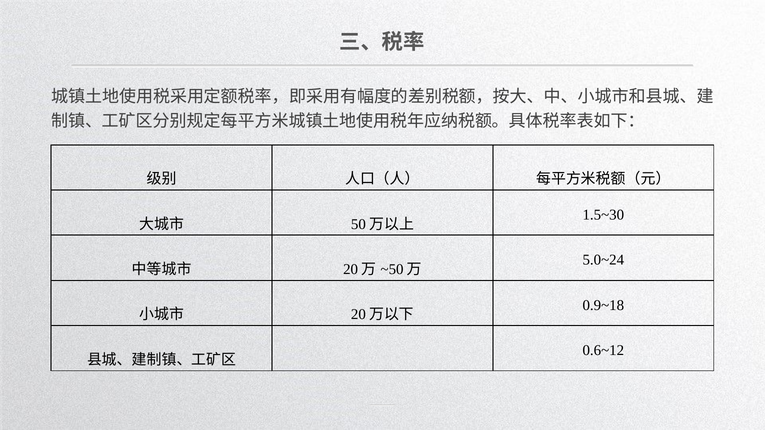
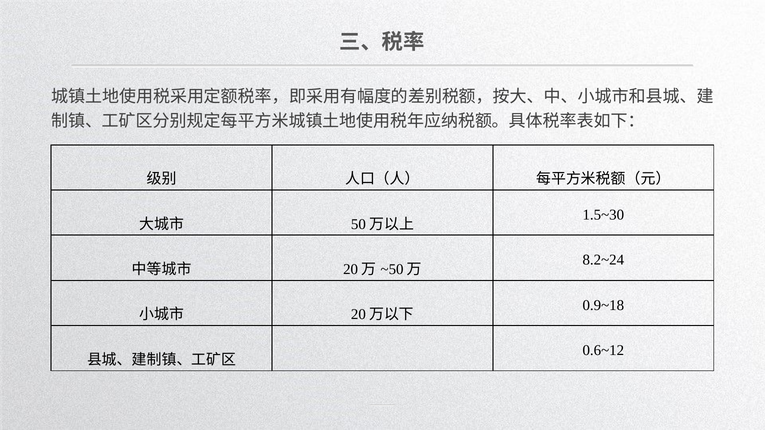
5.0~24: 5.0~24 -> 8.2~24 (603, 260)
